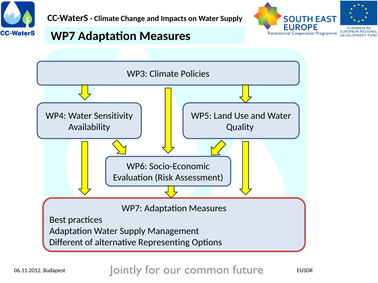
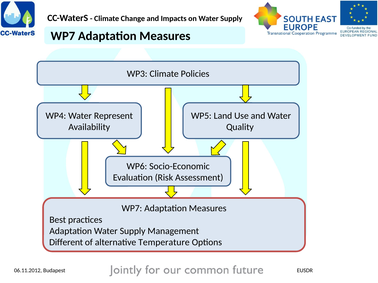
Sensitivity: Sensitivity -> Represent (113, 116)
Representing: Representing -> Temperature (164, 243)
